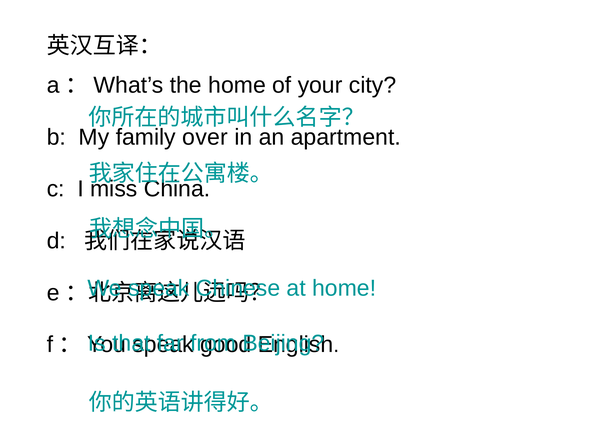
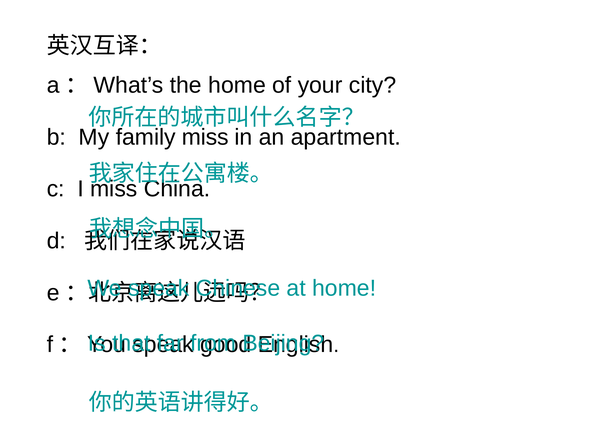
family over: over -> miss (205, 137)
